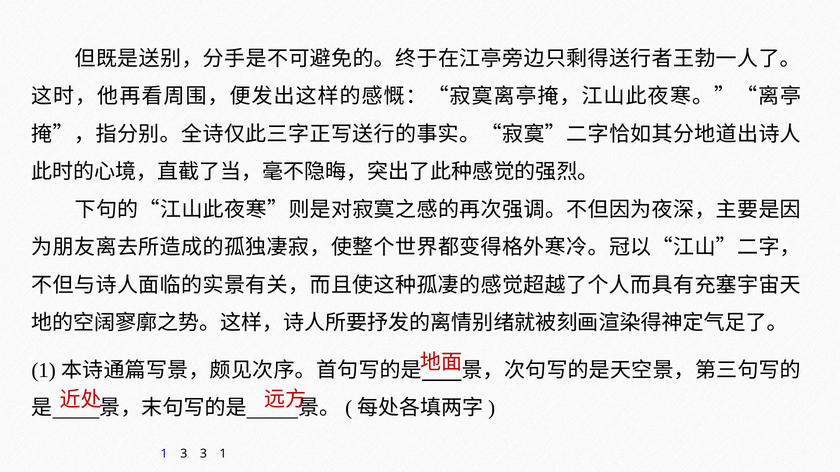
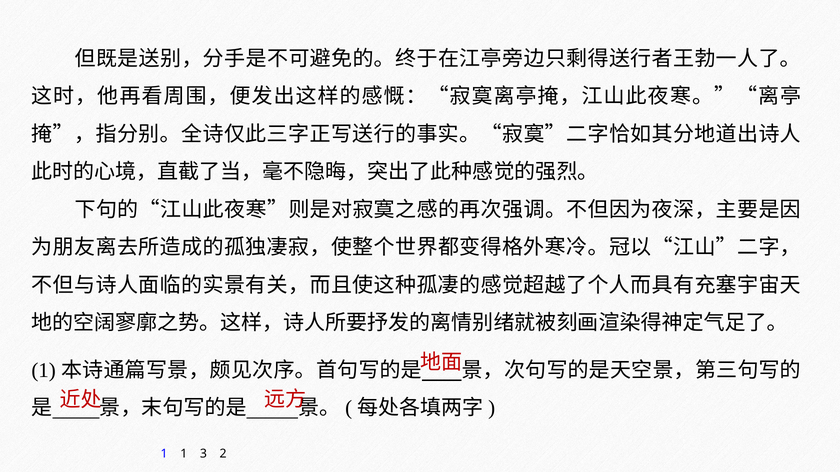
1 3: 3 -> 1 (184, 454)
3 1: 1 -> 2 (223, 454)
